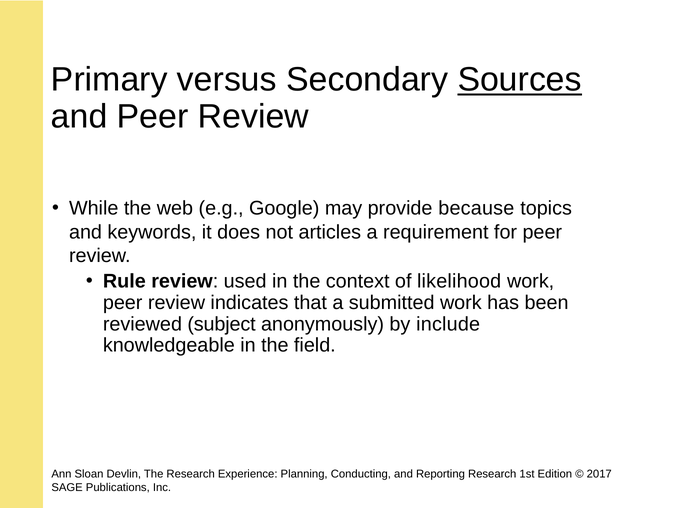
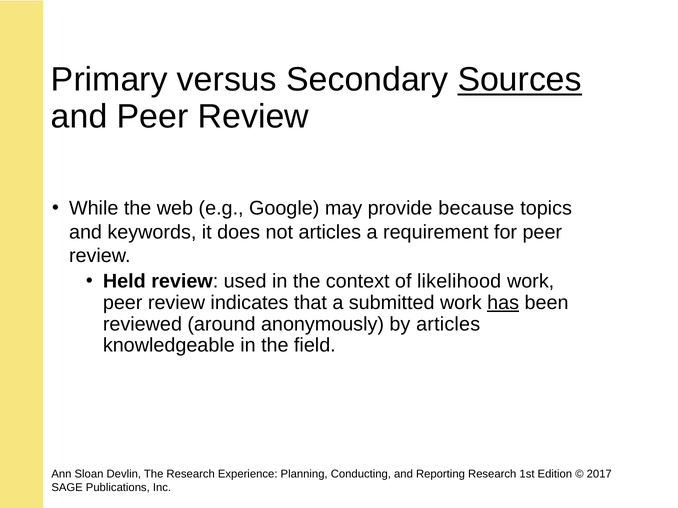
Rule: Rule -> Held (124, 282)
has underline: none -> present (503, 303)
subject: subject -> around (221, 324)
by include: include -> articles (448, 324)
